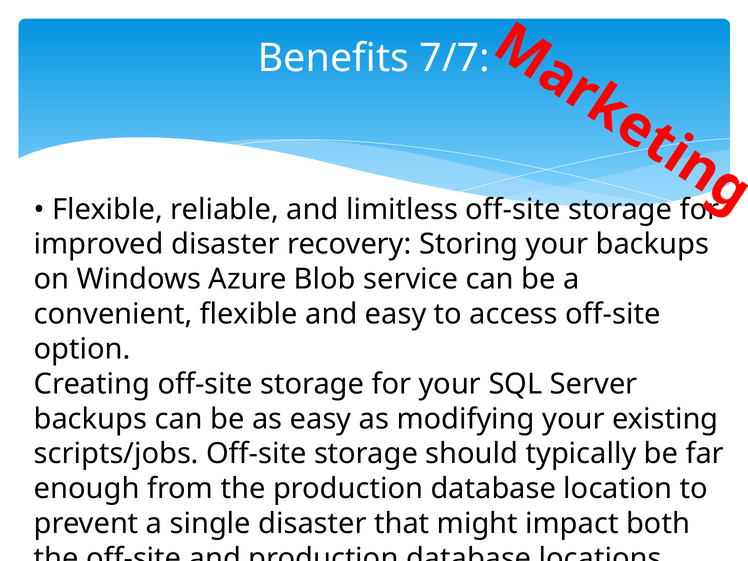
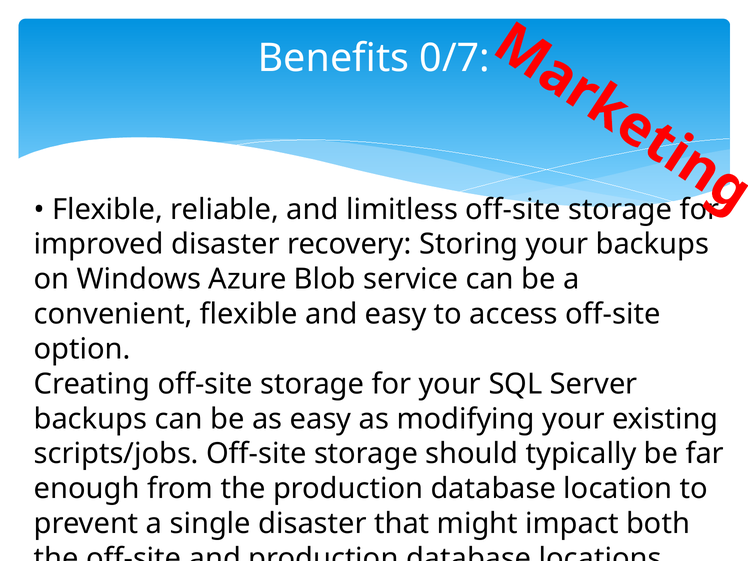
7/7: 7/7 -> 0/7 (455, 58)
